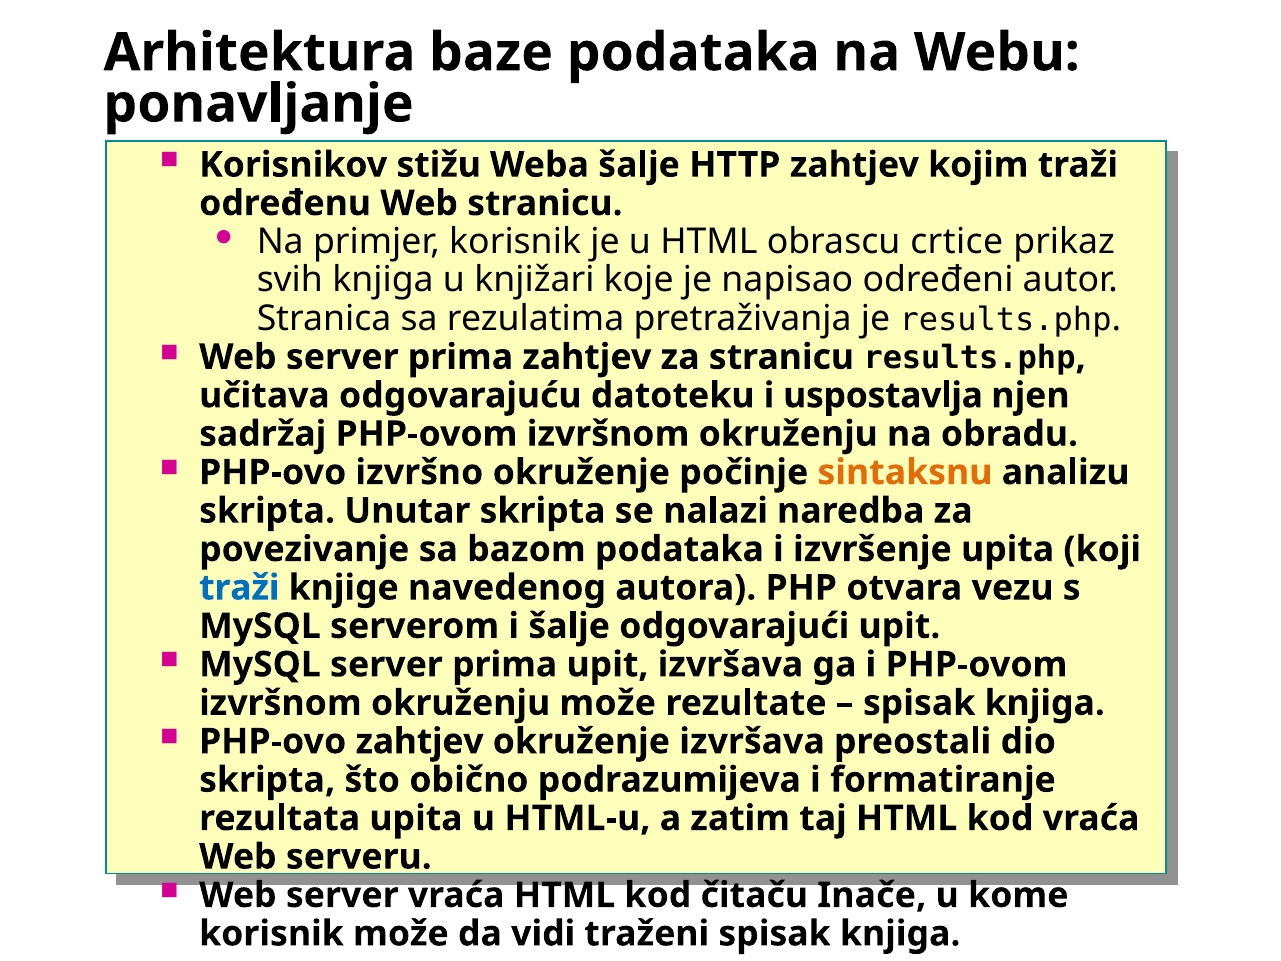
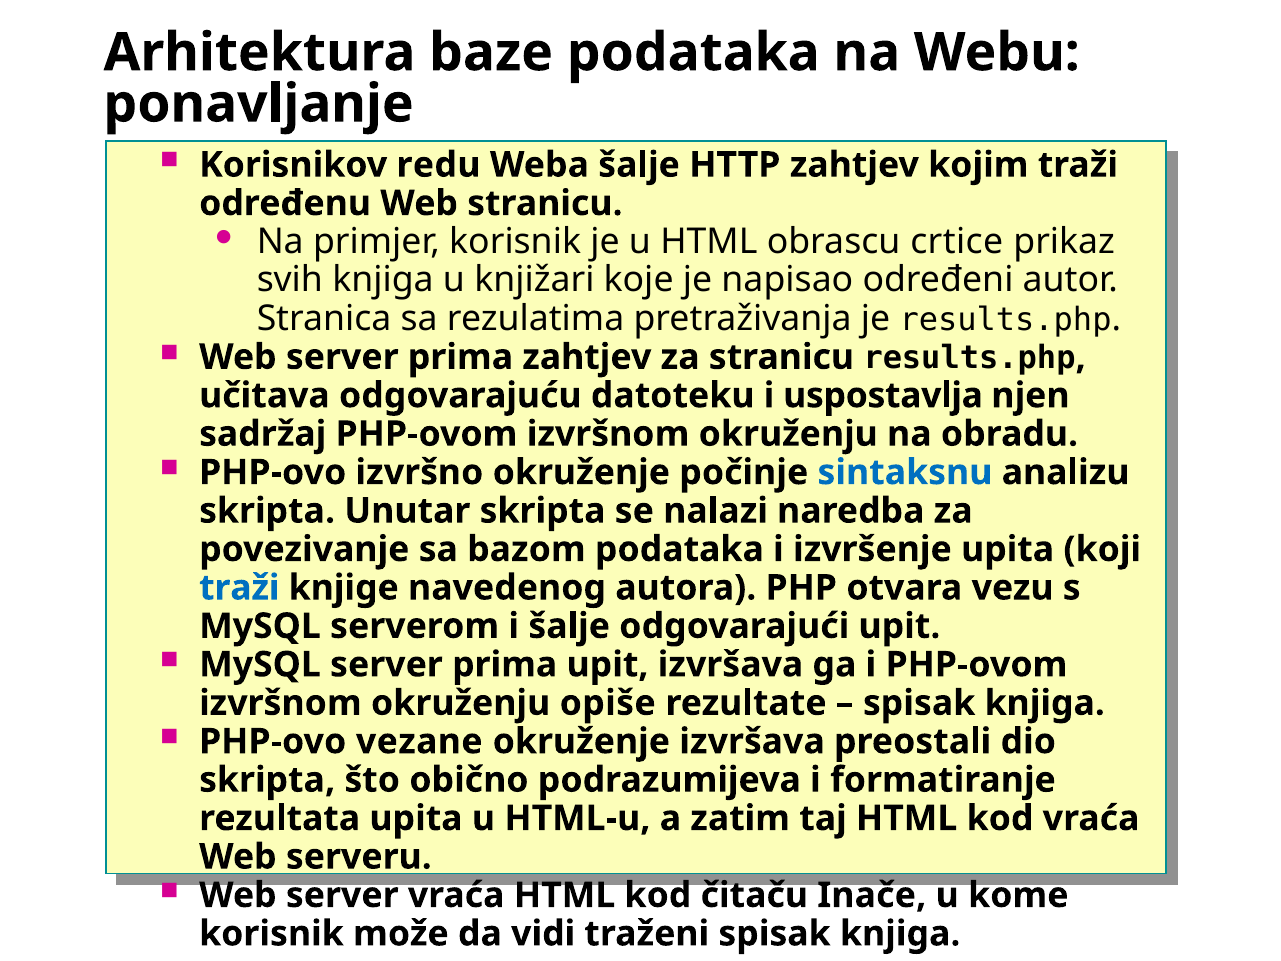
stižu: stižu -> redu (438, 165)
sintaksnu colour: orange -> blue (905, 472)
okruženju može: može -> opiše (608, 703)
PHP-ovo zahtjev: zahtjev -> vezane (419, 741)
